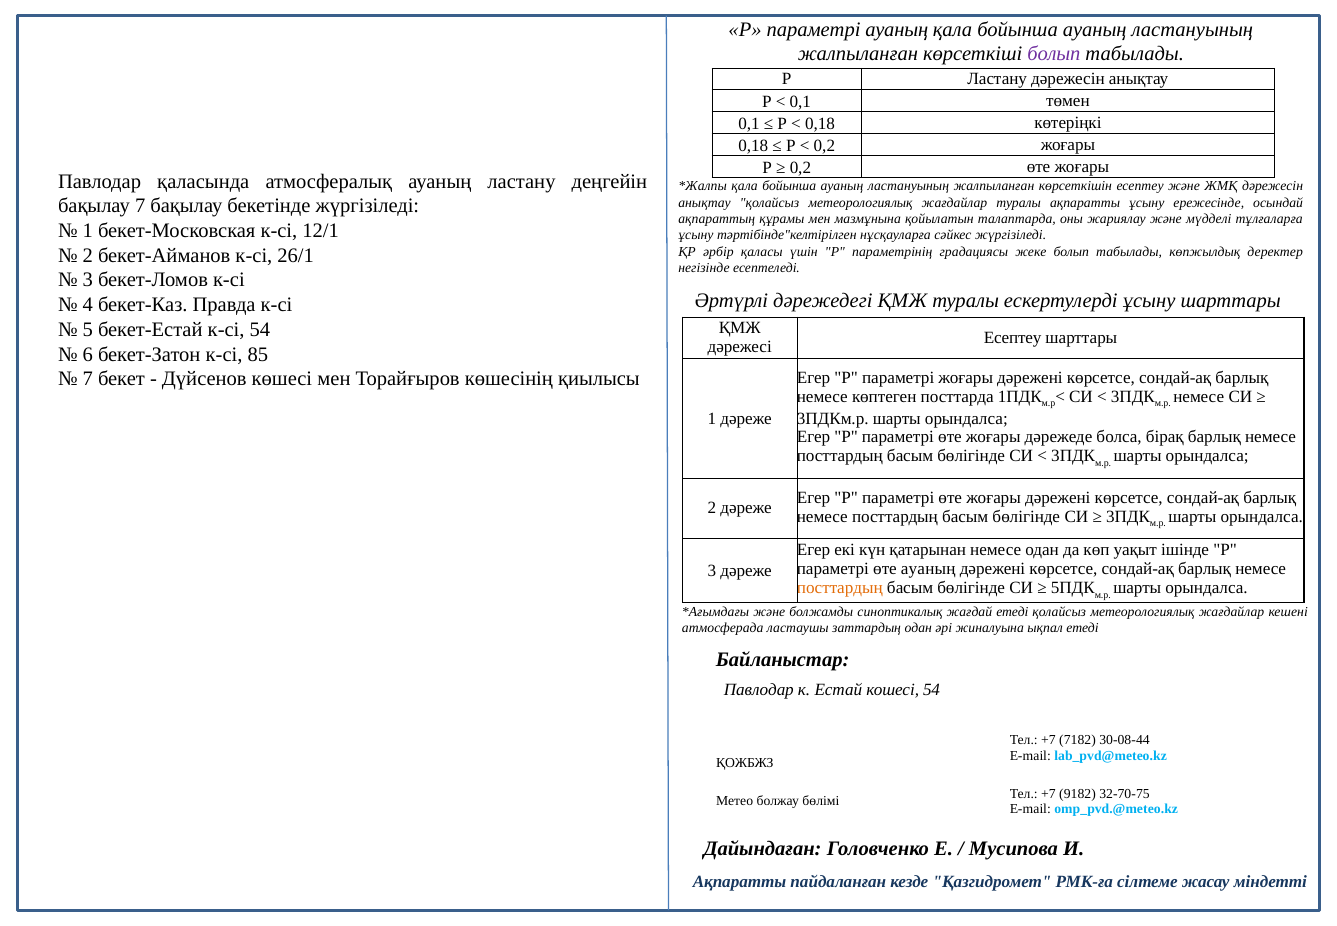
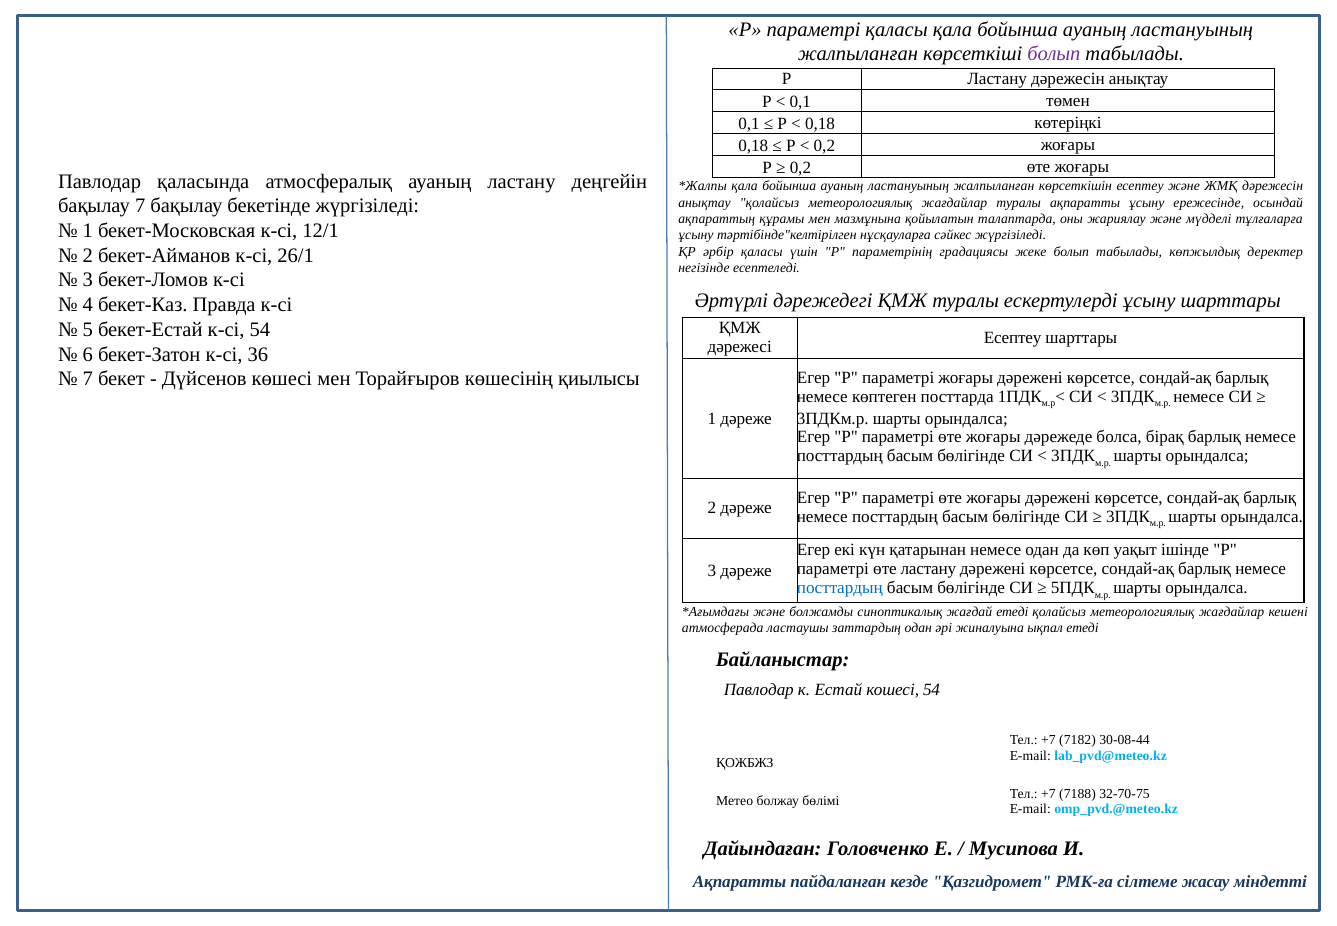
параметрі ауаның: ауаның -> қаласы (897, 29)
85: 85 -> 36 (258, 354)
өте ауаның: ауаның -> ластану (928, 569)
посттардың colour: orange -> blue (840, 588)
9182: 9182 -> 7188 (1078, 793)
